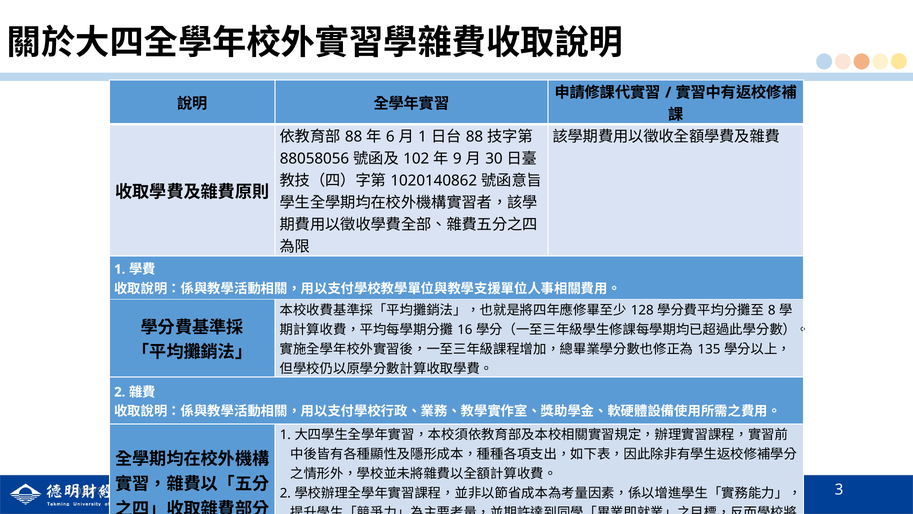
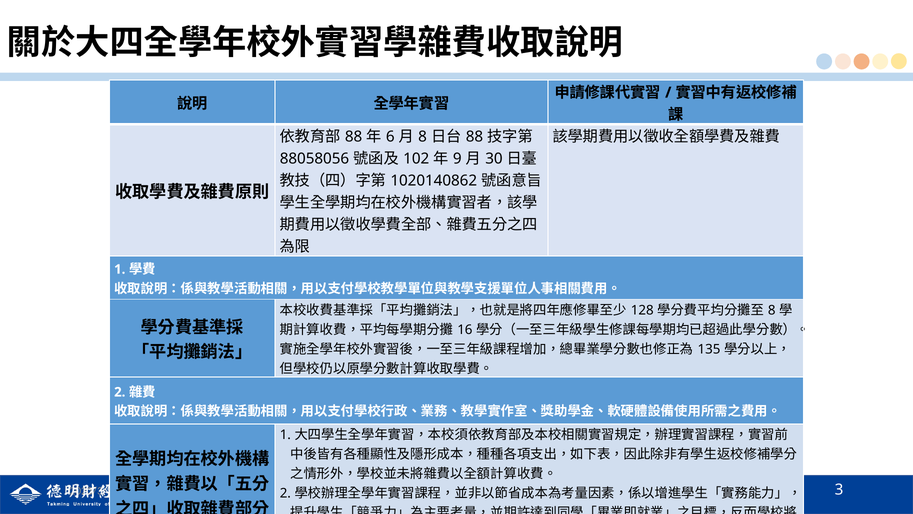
1: 1 -> 8 (423, 136)
